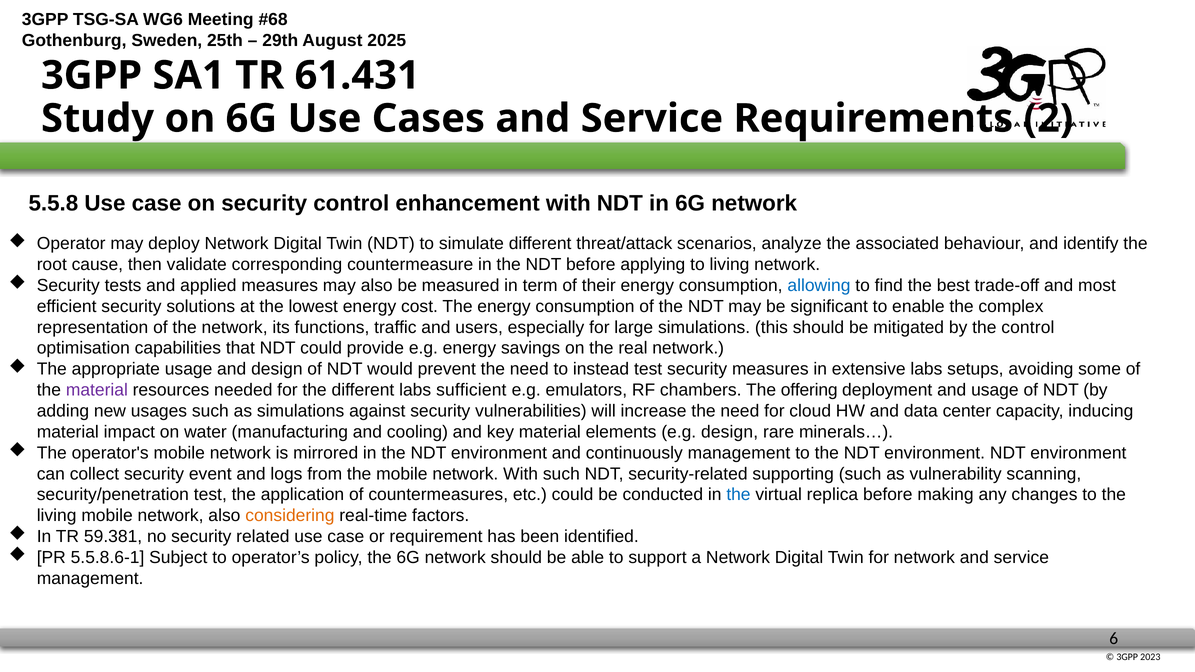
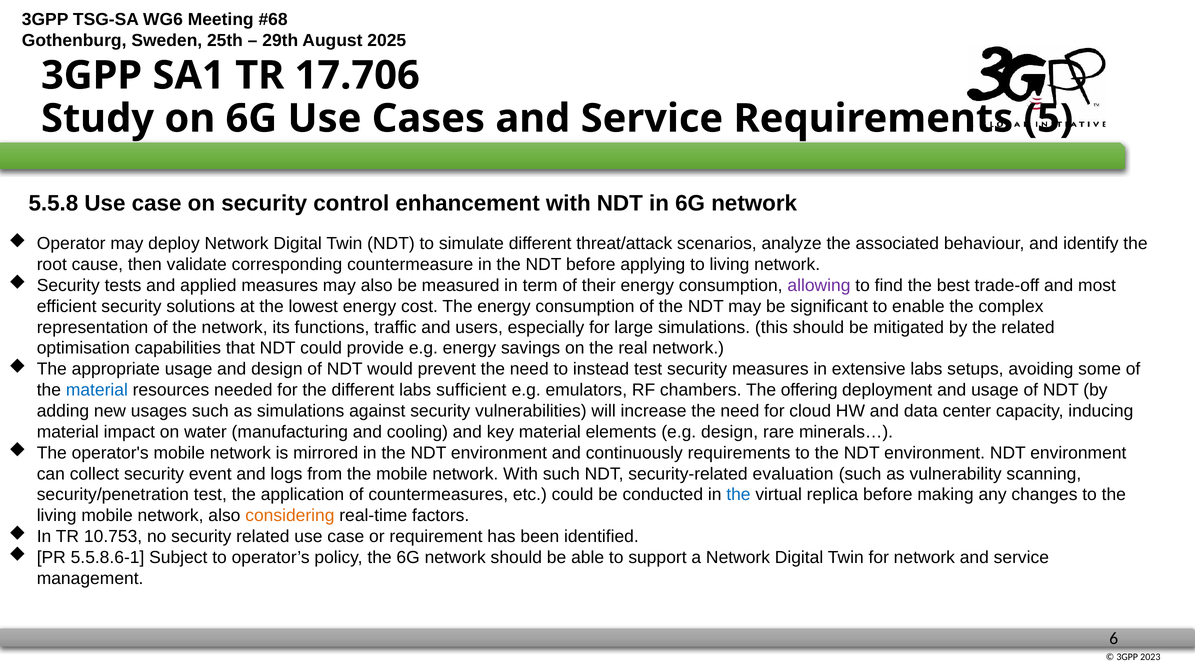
61.431: 61.431 -> 17.706 (357, 75)
2: 2 -> 5 (1048, 119)
allowing colour: blue -> purple (819, 286)
the control: control -> related (1028, 327)
material colour: purple -> blue (97, 390)
continuously management: management -> requirements (739, 453)
supporting: supporting -> evaluation (793, 474)
59.381: 59.381 -> 10.753 (113, 537)
